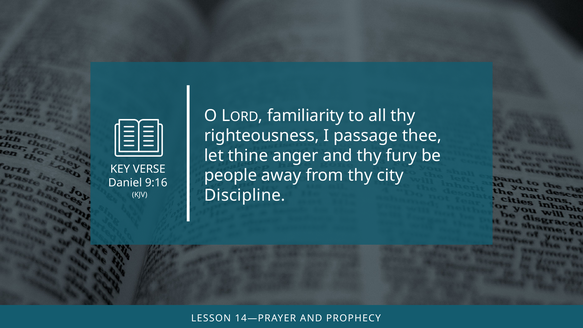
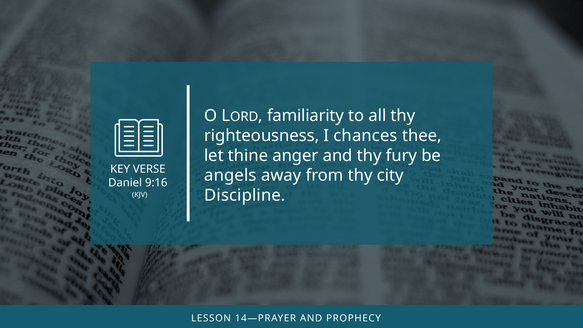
passage: passage -> chances (366, 136)
people: people -> angels (230, 175)
